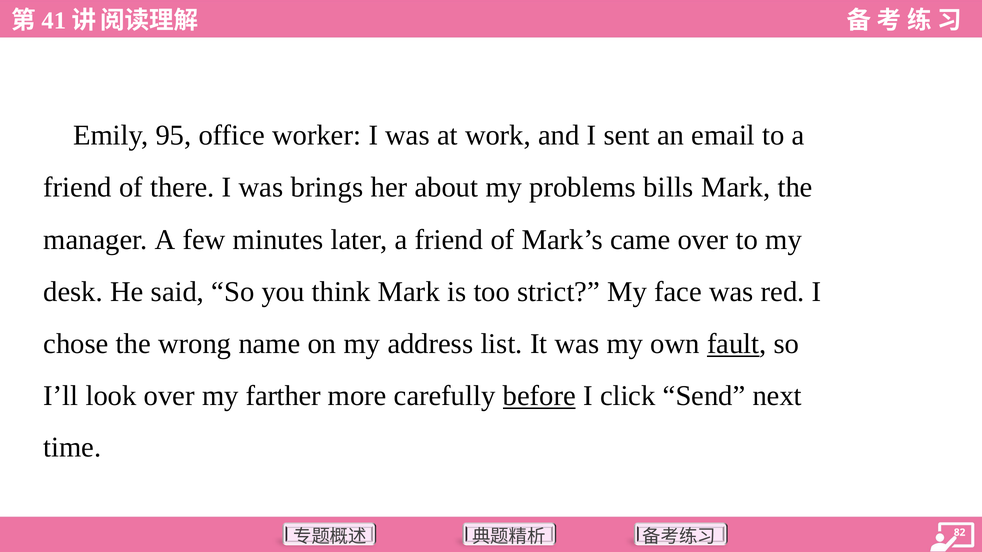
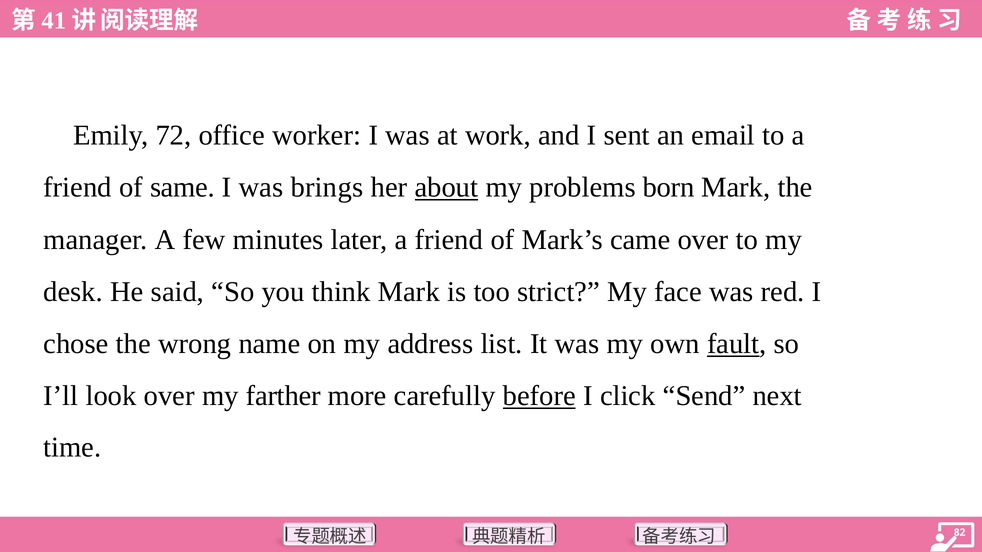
95: 95 -> 72 (174, 135)
there: there -> same (182, 188)
about underline: none -> present (446, 188)
bills: bills -> born (669, 188)
